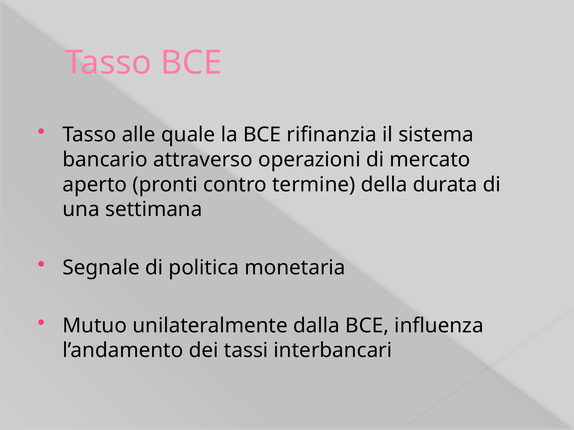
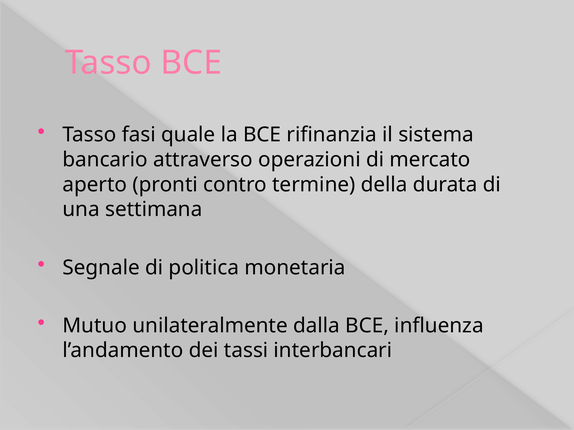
alle: alle -> fasi (139, 135)
